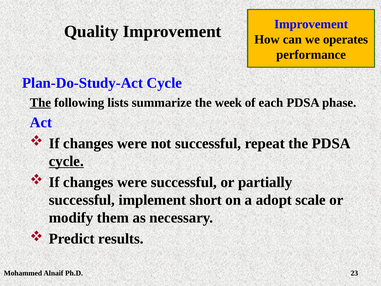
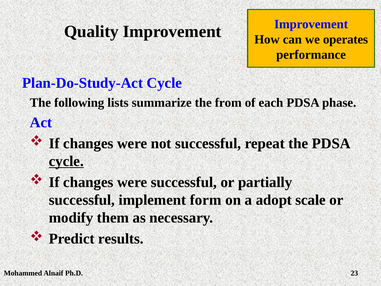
The underline: present -> none (40, 103)
week: week -> from (228, 103)
short: short -> form (206, 200)
